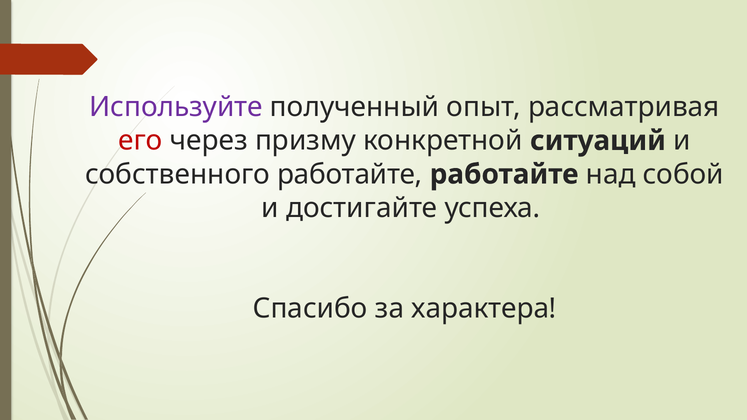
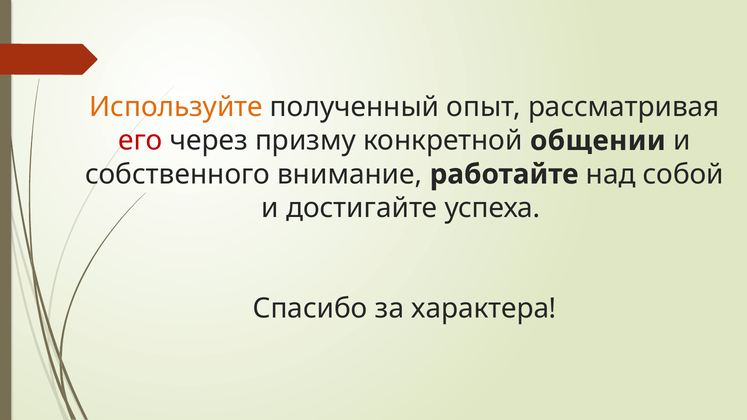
Используйте colour: purple -> orange (176, 107)
ситуаций: ситуаций -> общении (598, 141)
собственного работайте: работайте -> внимание (350, 174)
